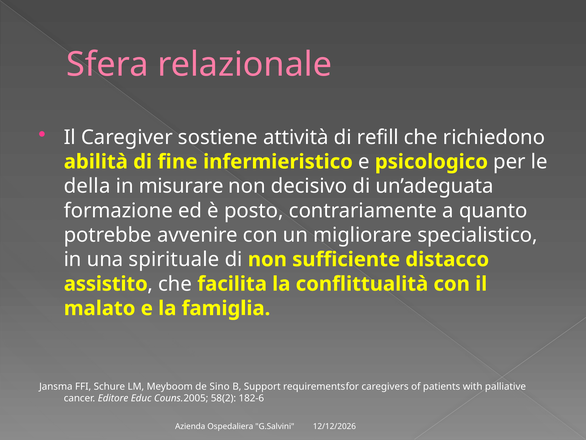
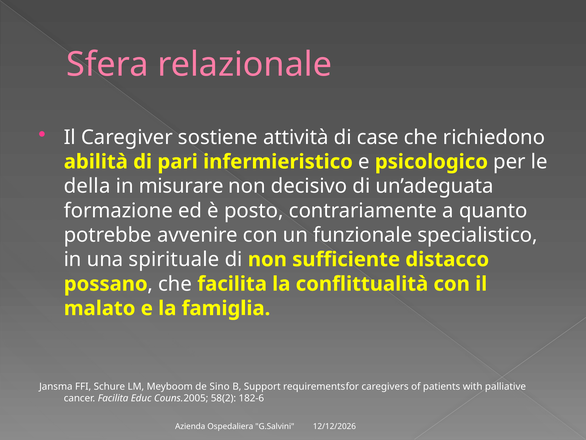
refill: refill -> case (378, 137)
fine: fine -> pari (178, 162)
migliorare: migliorare -> funzionale (363, 235)
assistito: assistito -> possano (106, 284)
cancer Editore: Editore -> Facilita (113, 398)
